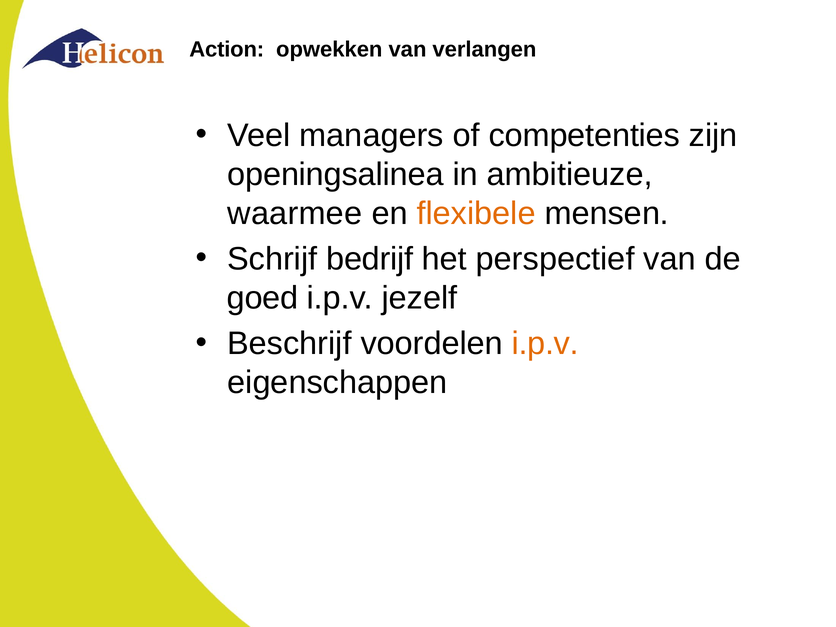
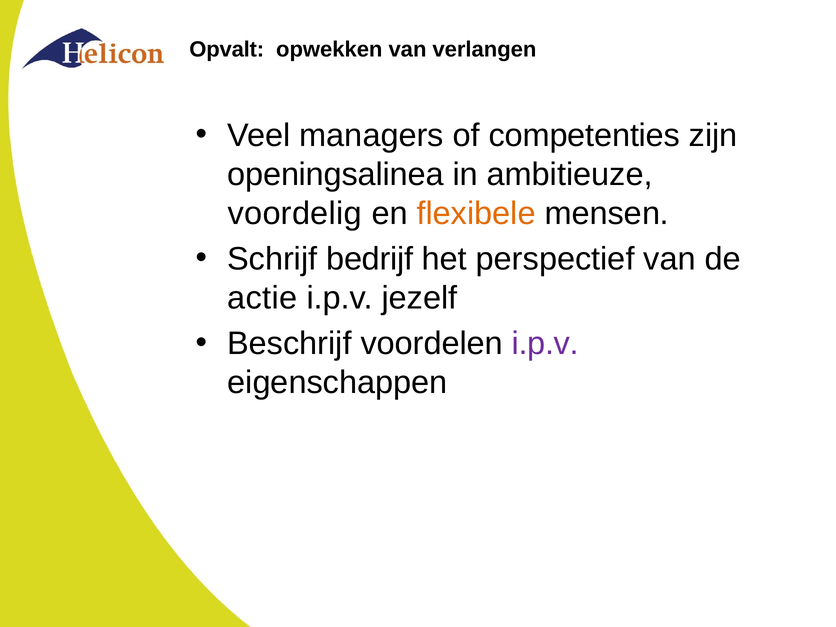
Action: Action -> Opvalt (227, 50)
waarmee: waarmee -> voordelig (295, 213)
goed: goed -> actie (262, 298)
i.p.v colour: orange -> purple (545, 344)
